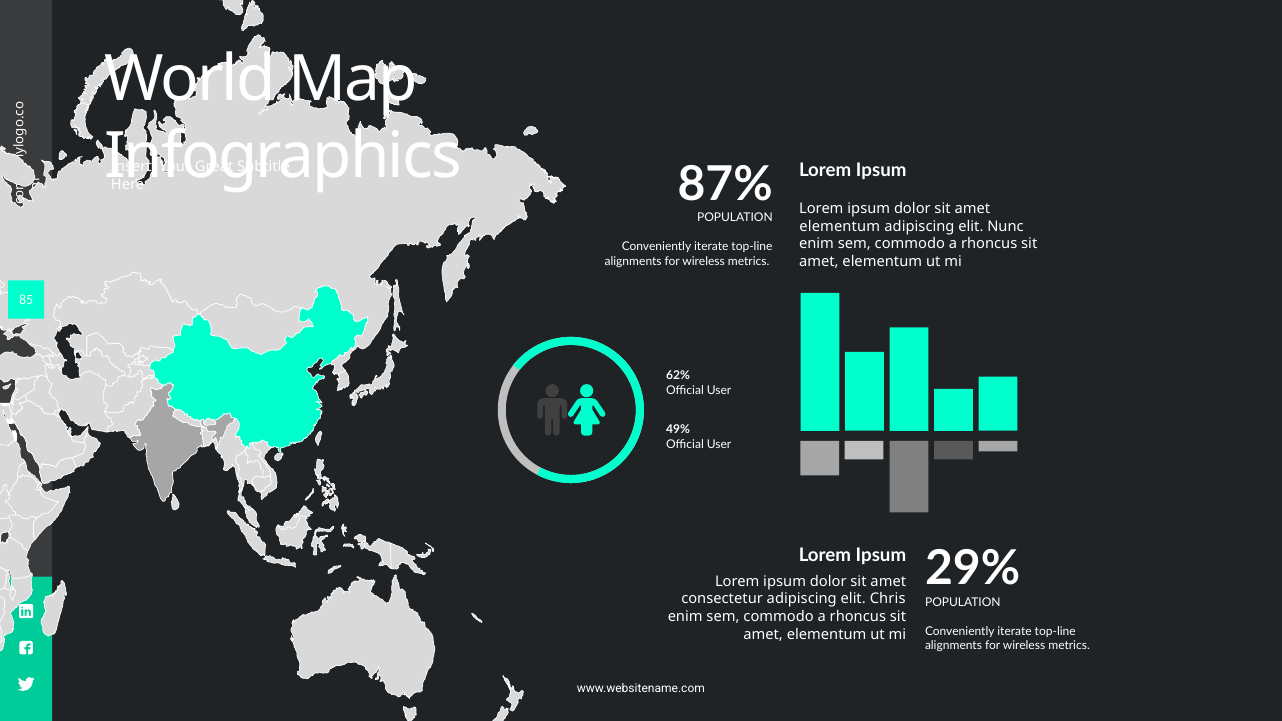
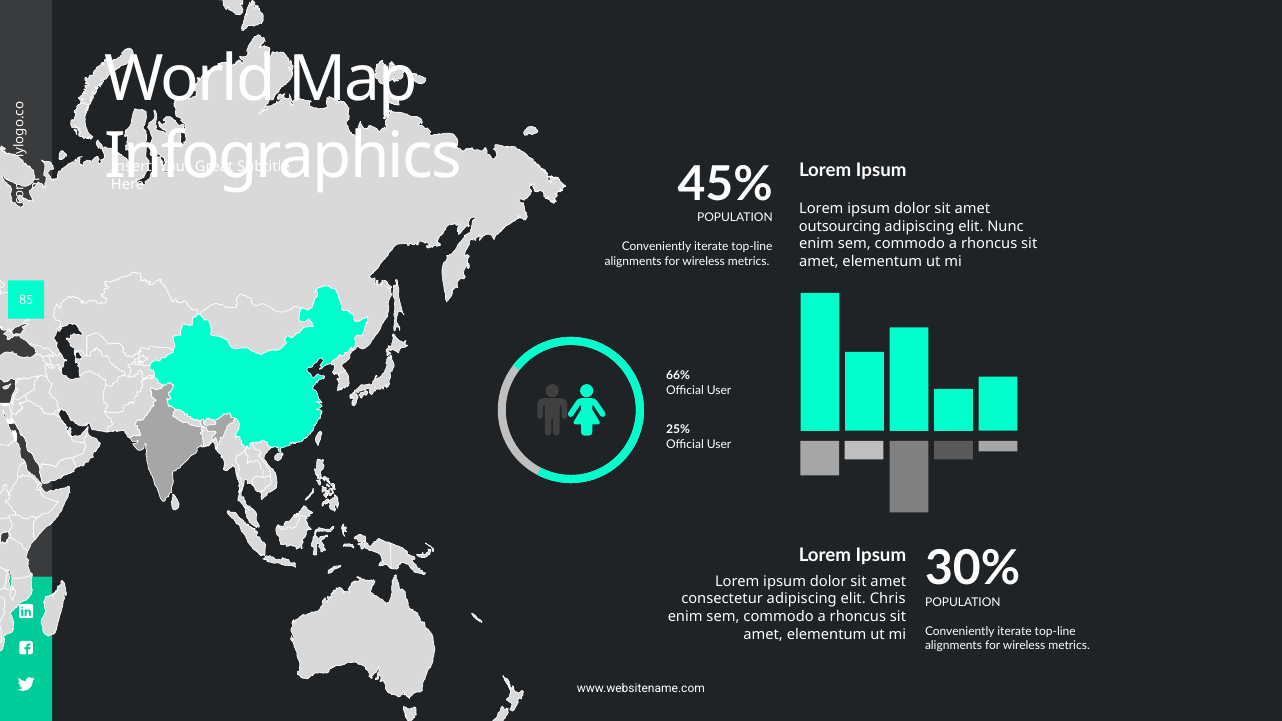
87%: 87% -> 45% (725, 184)
elementum: elementum -> outsourcing (840, 226)
62%: 62% -> 66% (678, 376)
49%: 49% -> 25% (678, 430)
29%: 29% -> 30% (973, 569)
